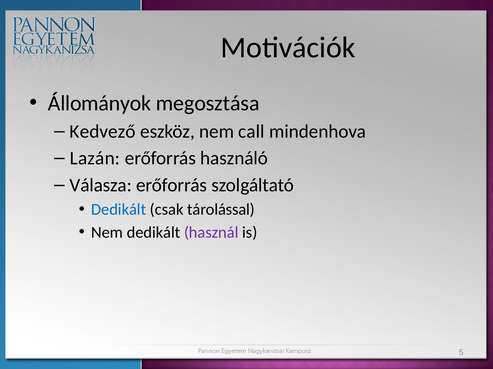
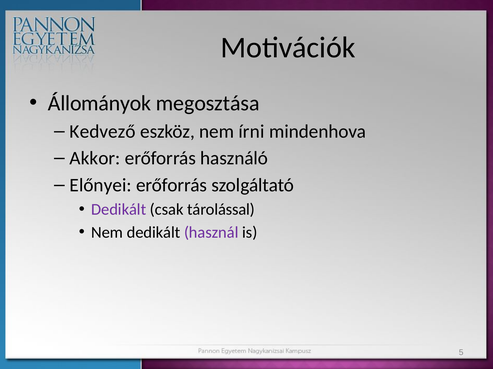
call: call -> írni (251, 132)
Lazán: Lazán -> Akkor (95, 159)
Válasza: Válasza -> Előnyei (101, 185)
Dedikált colour: blue -> purple (119, 210)
